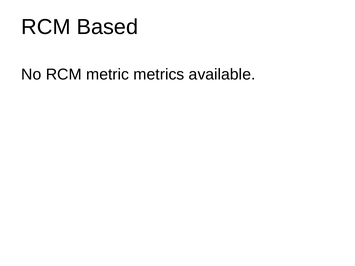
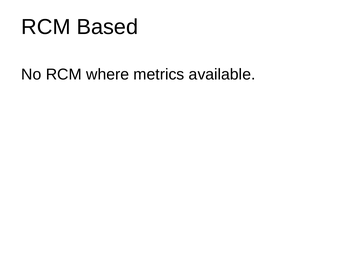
metric: metric -> where (108, 74)
